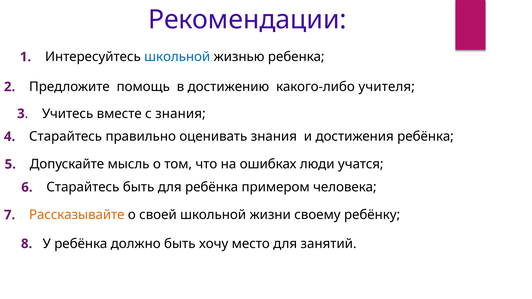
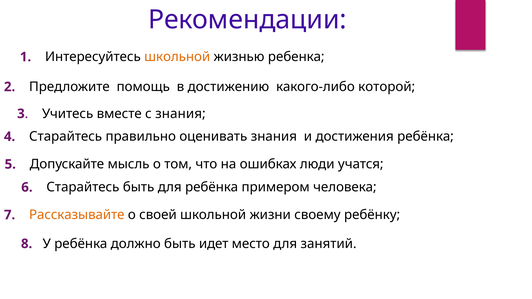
школьной colour: blue -> orange (177, 57)
учителя: учителя -> которой (387, 87)
хочу: хочу -> идет (214, 244)
